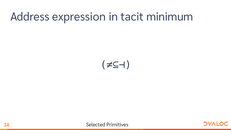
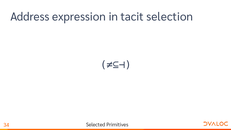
minimum: minimum -> selection (170, 17)
